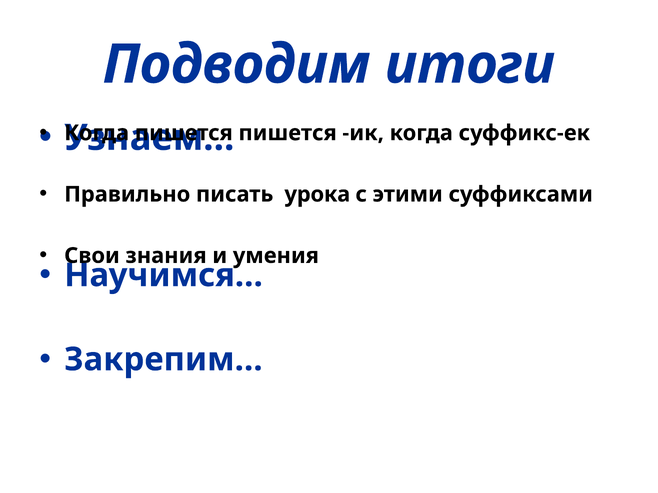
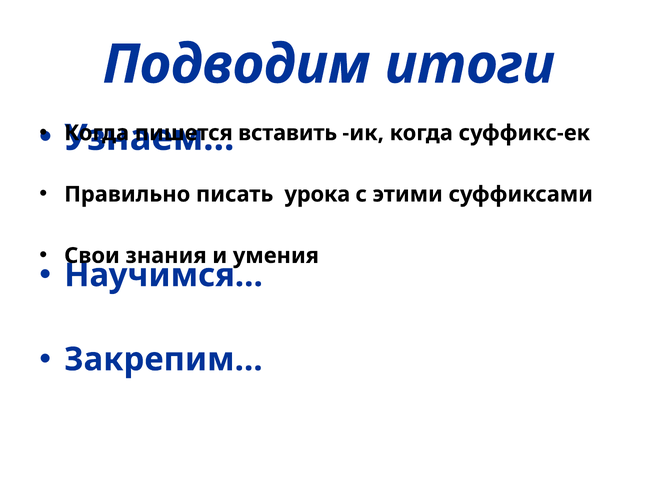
пишется: пишется -> вставить (288, 133)
